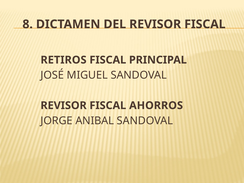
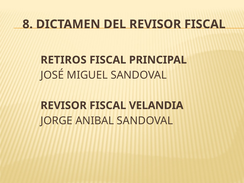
AHORROS: AHORROS -> VELANDIA (156, 106)
